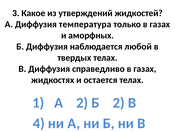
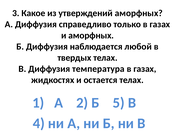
утверждений жидкостей: жидкостей -> аморфных (139, 13)
температура: температура -> справедливо (85, 24)
справедливо: справедливо -> температура (98, 69)
Б 2: 2 -> 5 (119, 102)
